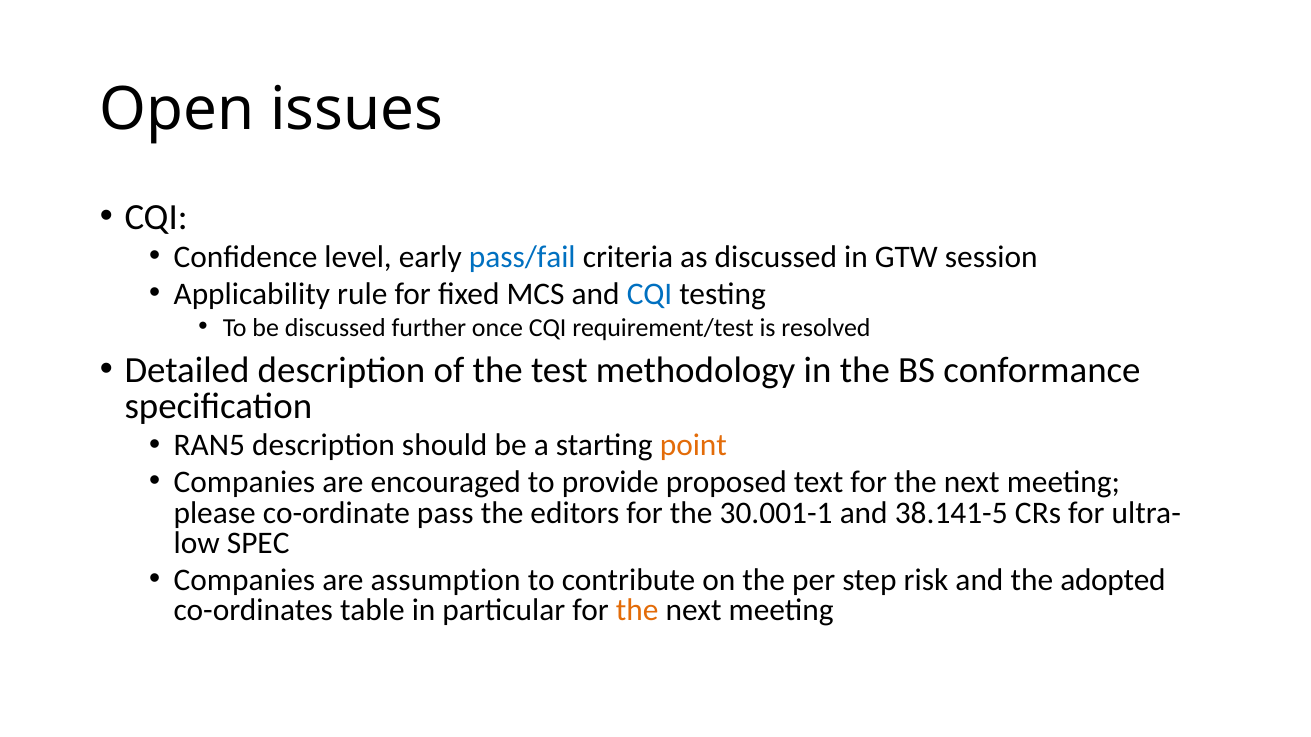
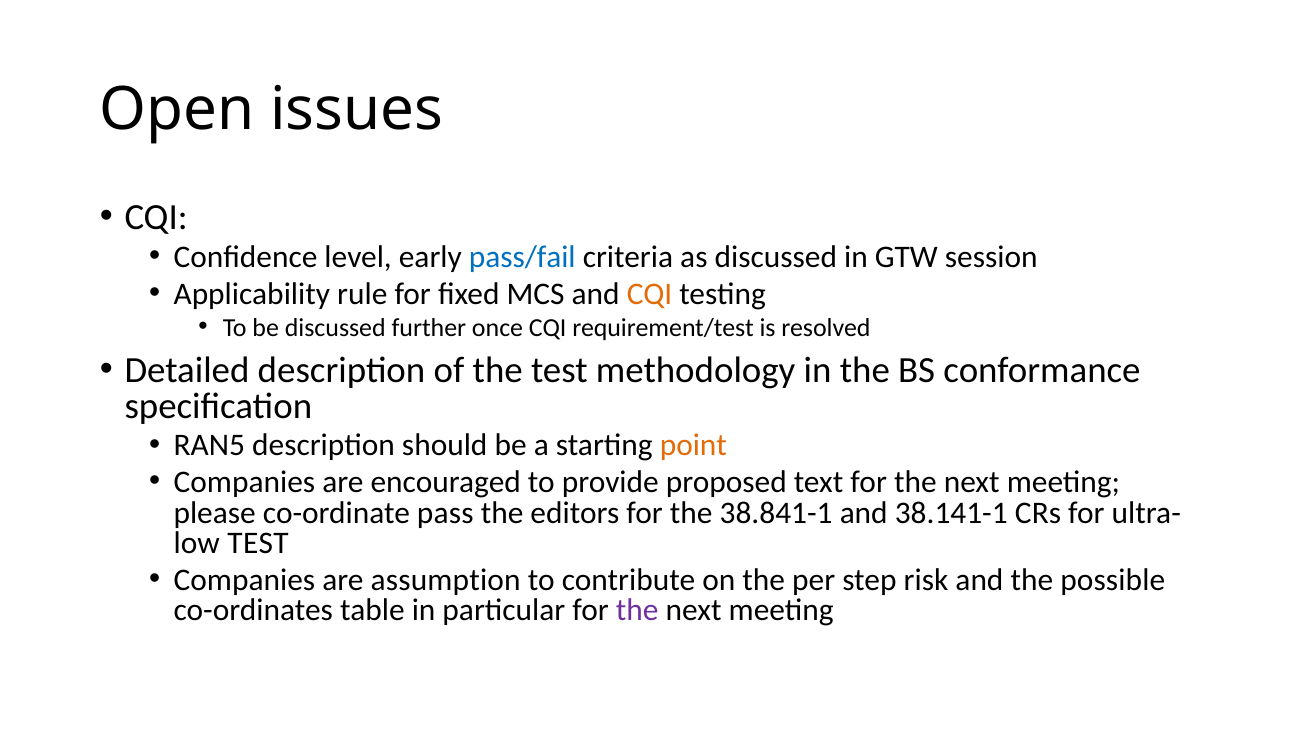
CQI colour: blue -> orange (650, 294)
30.001-1: 30.001-1 -> 38.841-1 (776, 513)
38.141-5: 38.141-5 -> 38.141-1 (951, 513)
SPEC: SPEC -> TEST (258, 544)
adopted: adopted -> possible (1113, 580)
the colour: orange -> purple (637, 611)
